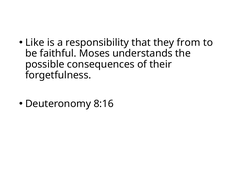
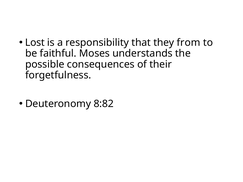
Like: Like -> Lost (35, 43)
8:16: 8:16 -> 8:82 (104, 104)
